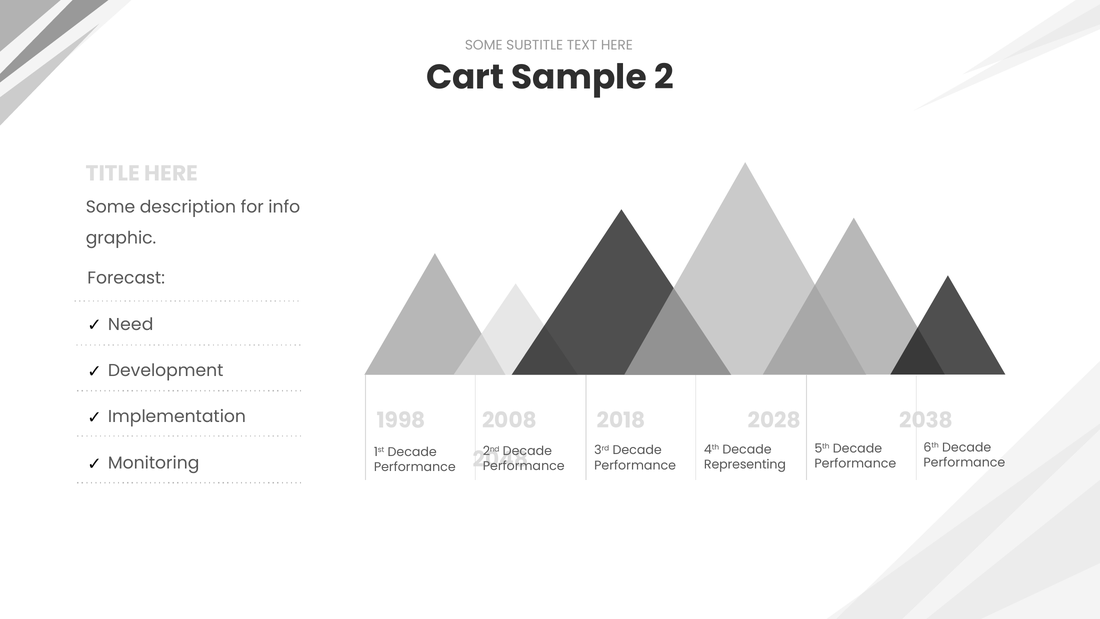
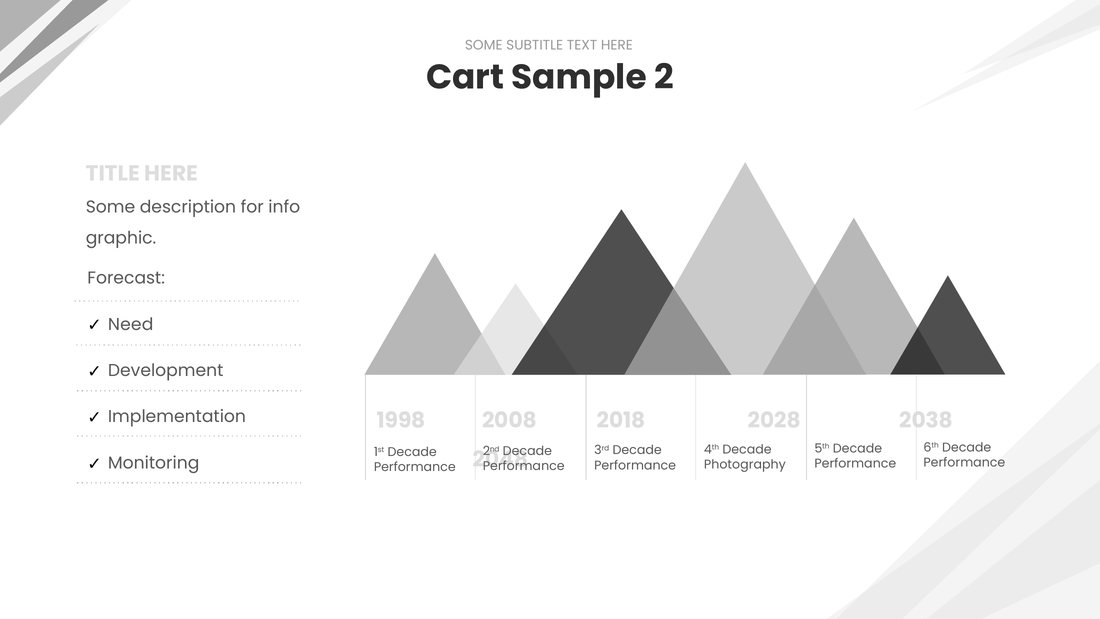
Representing: Representing -> Photography (745, 464)
